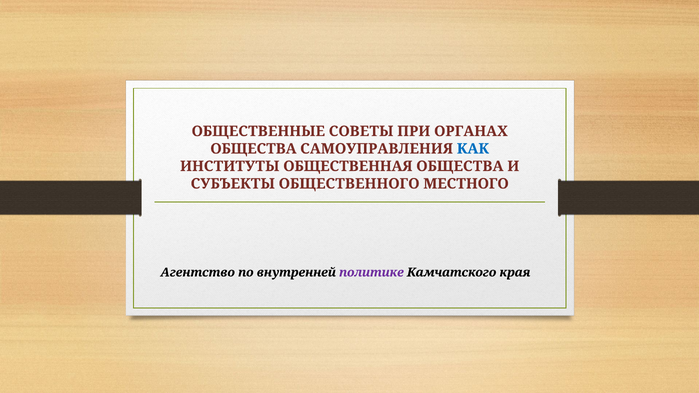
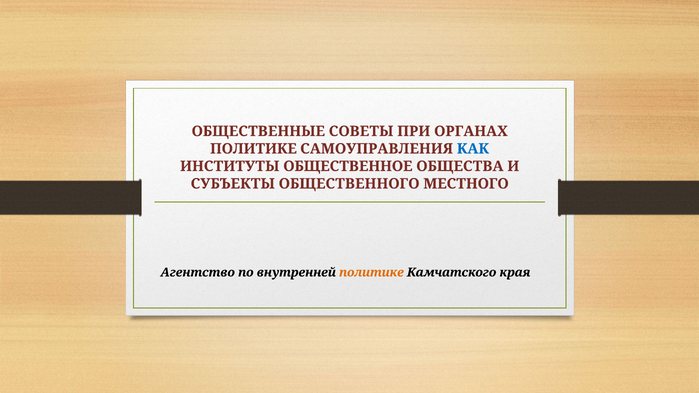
ОБЩЕСТВА: ОБЩЕСТВА -> ПОЛИТИКЕ (254, 149)
ОБЩЕСТВЕННАЯ: ОБЩЕСТВЕННАЯ -> ОБЩЕСТВЕННОЕ (348, 166)
политике colour: purple -> orange (371, 273)
